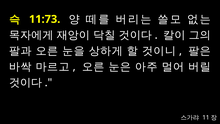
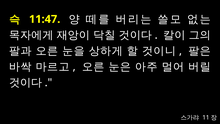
11:73: 11:73 -> 11:47 (45, 19)
